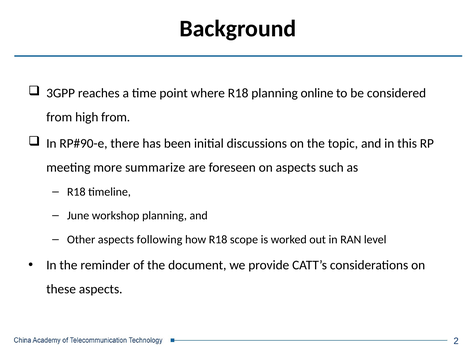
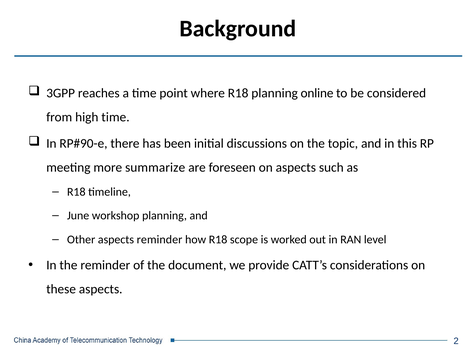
high from: from -> time (116, 117)
aspects following: following -> reminder (160, 240)
